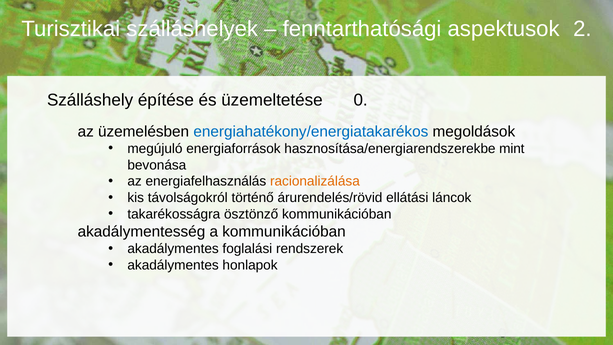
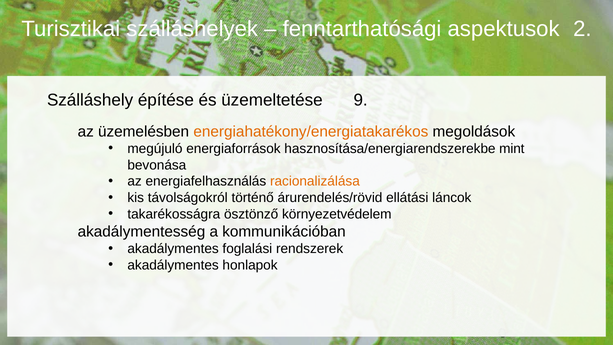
0: 0 -> 9 (361, 100)
energiahatékony/energiatakarékos colour: blue -> orange (311, 131)
ösztönző kommunikációban: kommunikációban -> környezetvédelem (337, 214)
